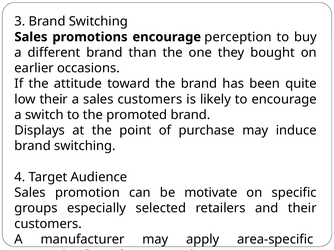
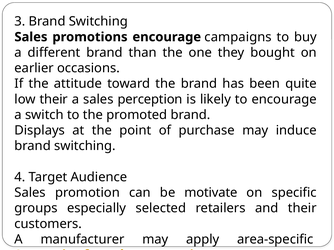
perception: perception -> campaigns (238, 37)
sales customers: customers -> perception (150, 99)
